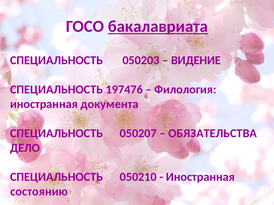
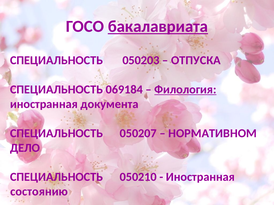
ВИДЕНИЕ: ВИДЕНИЕ -> ОТПУСКА (196, 60)
197476: 197476 -> 069184 (124, 90)
Филология underline: none -> present (185, 90)
ОБЯЗАТЕЛЬСТВА: ОБЯЗАТЕЛЬСТВА -> НОРМАТИВНОМ (213, 134)
